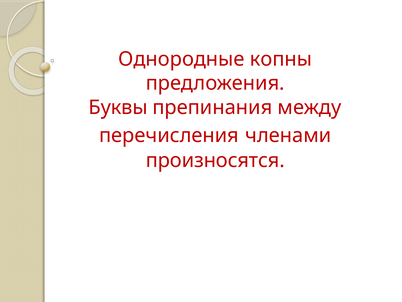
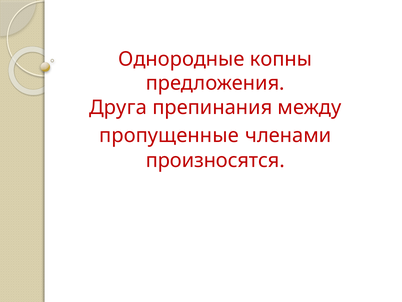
Буквы: Буквы -> Друга (118, 107)
перечисления: перечисления -> пропущенные (169, 135)
